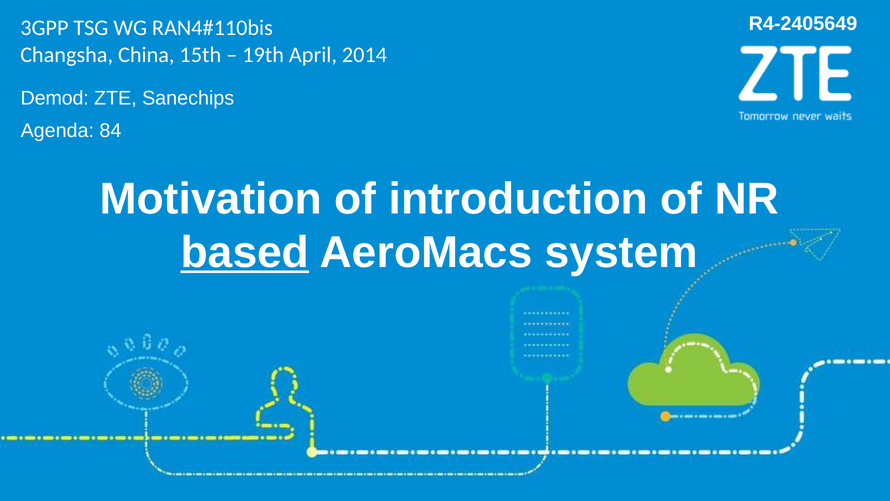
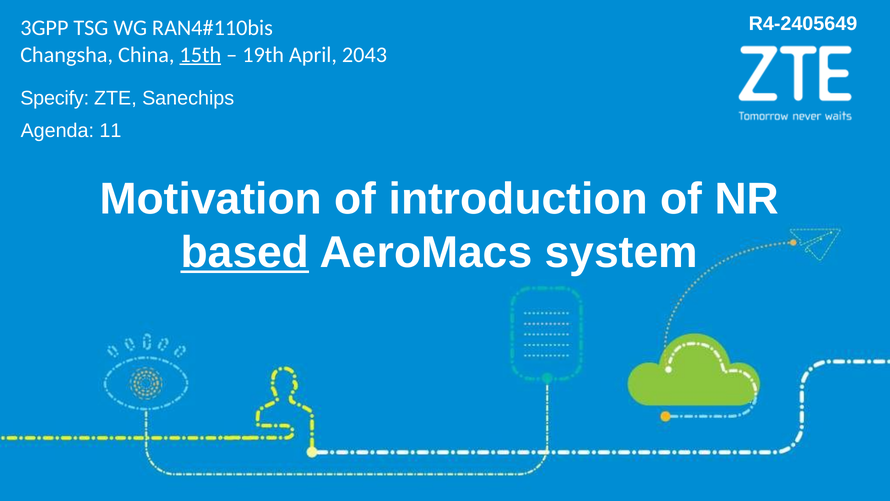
15th underline: none -> present (200, 55)
2014: 2014 -> 2043 (365, 55)
Demod: Demod -> Specify (55, 98)
84: 84 -> 11 (110, 130)
